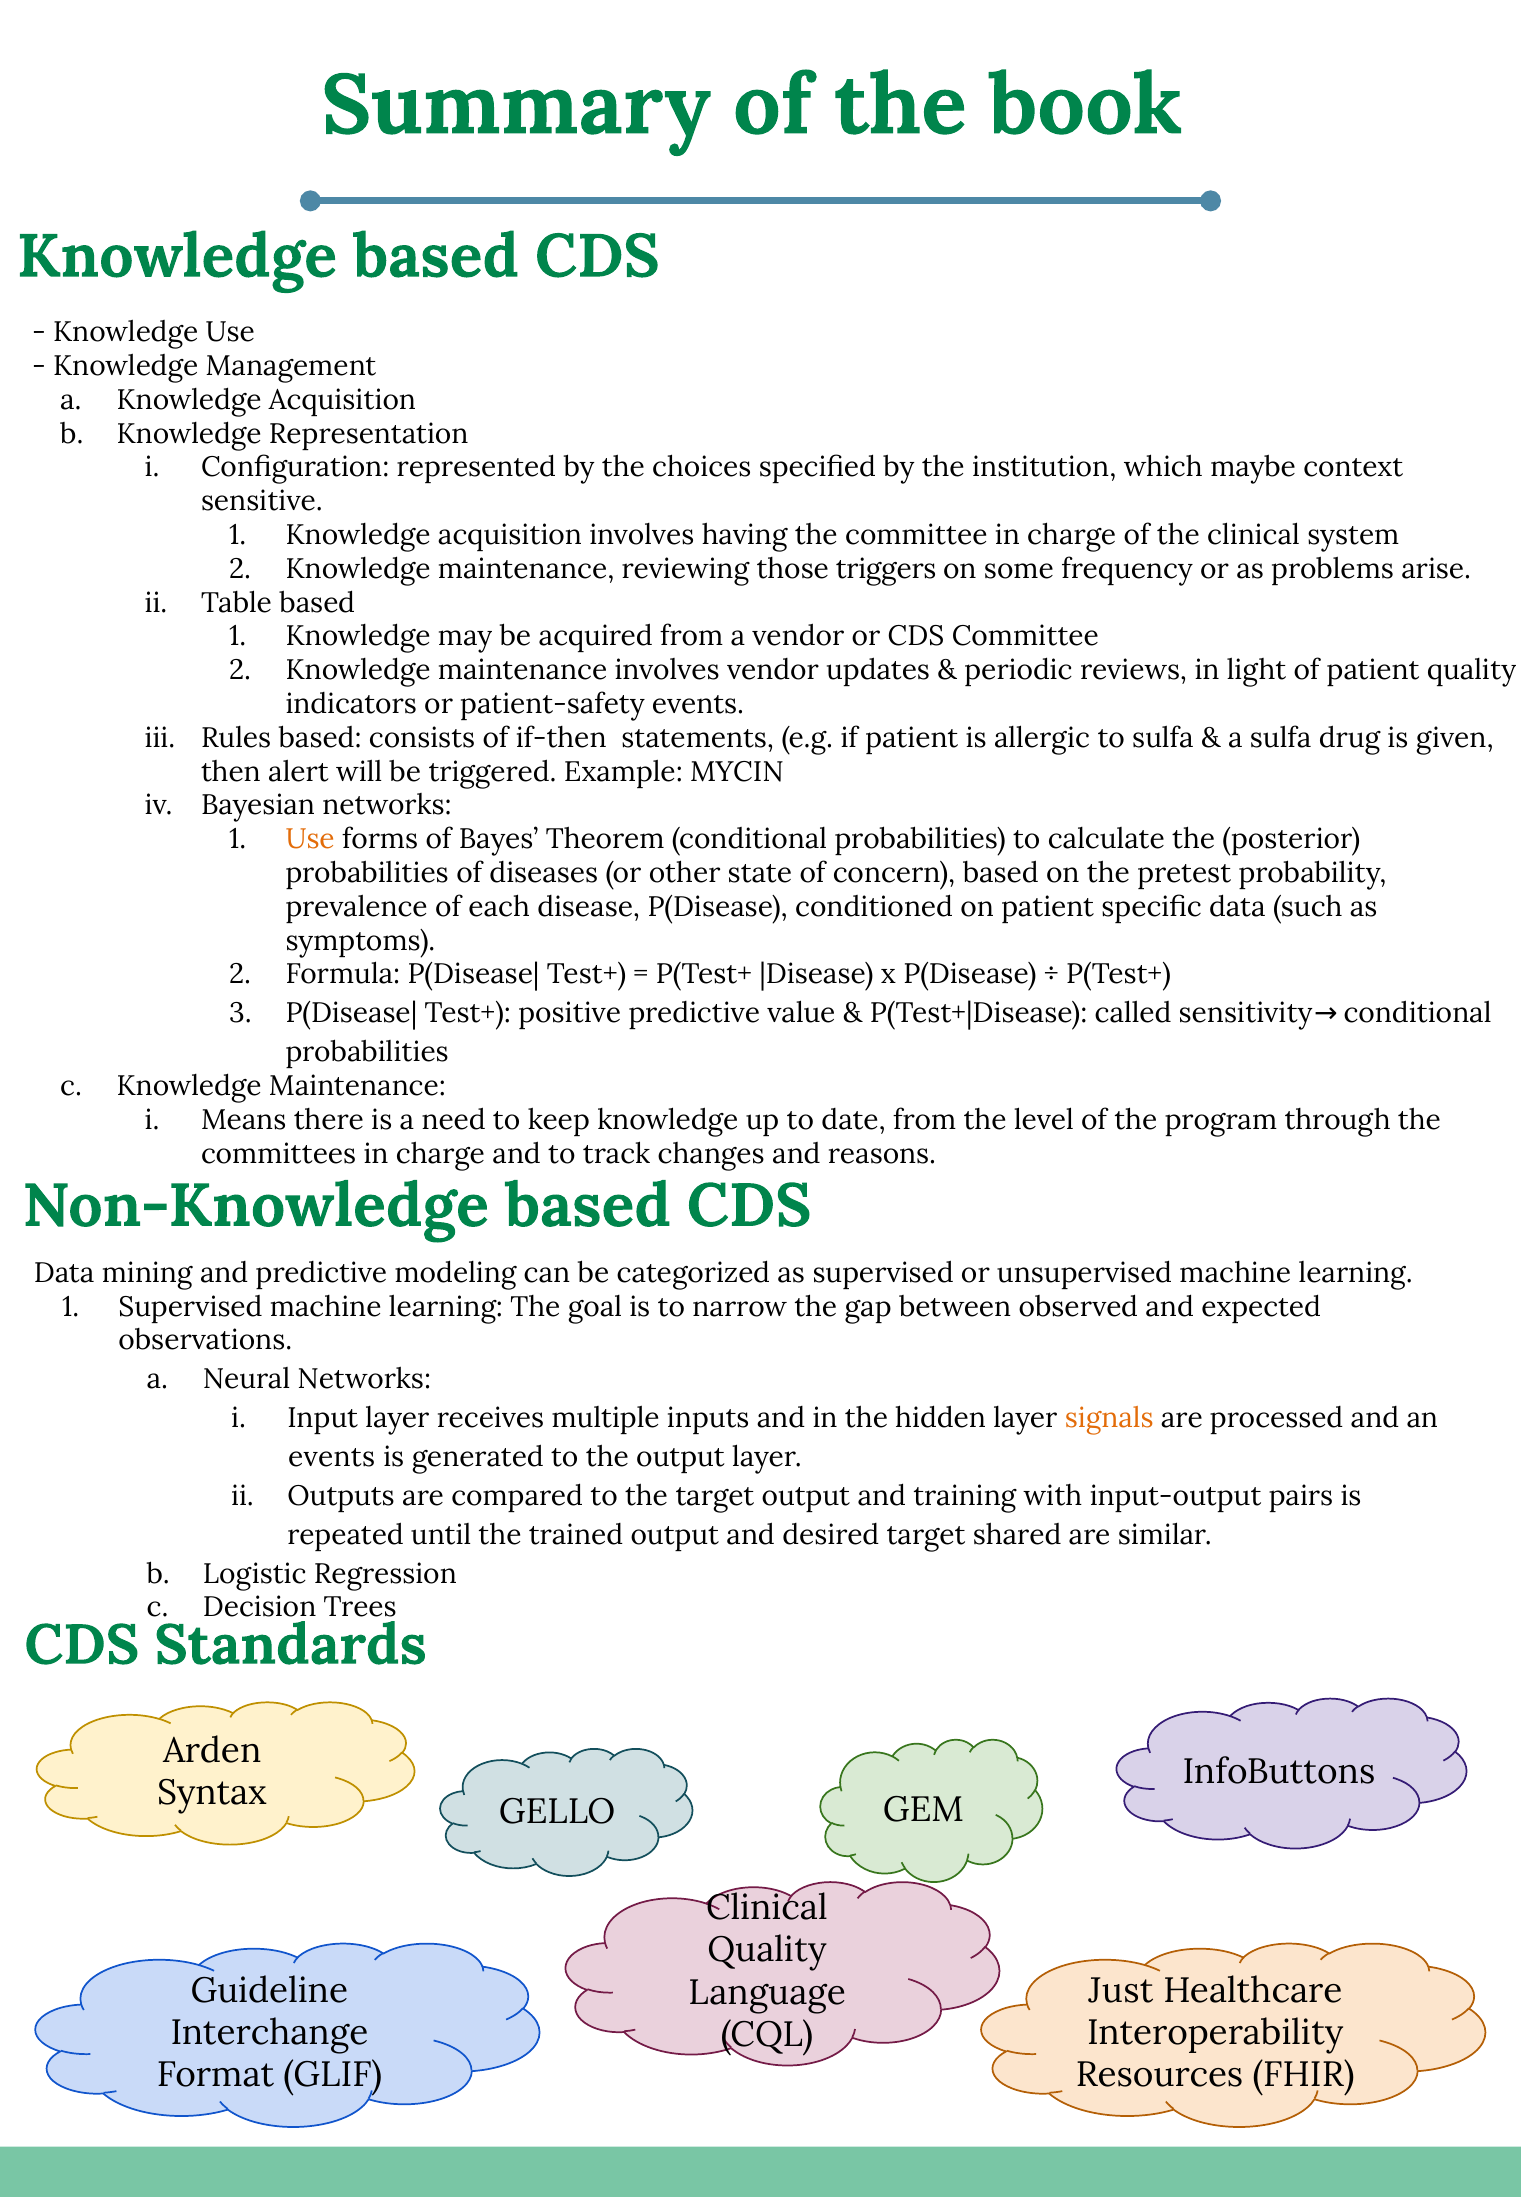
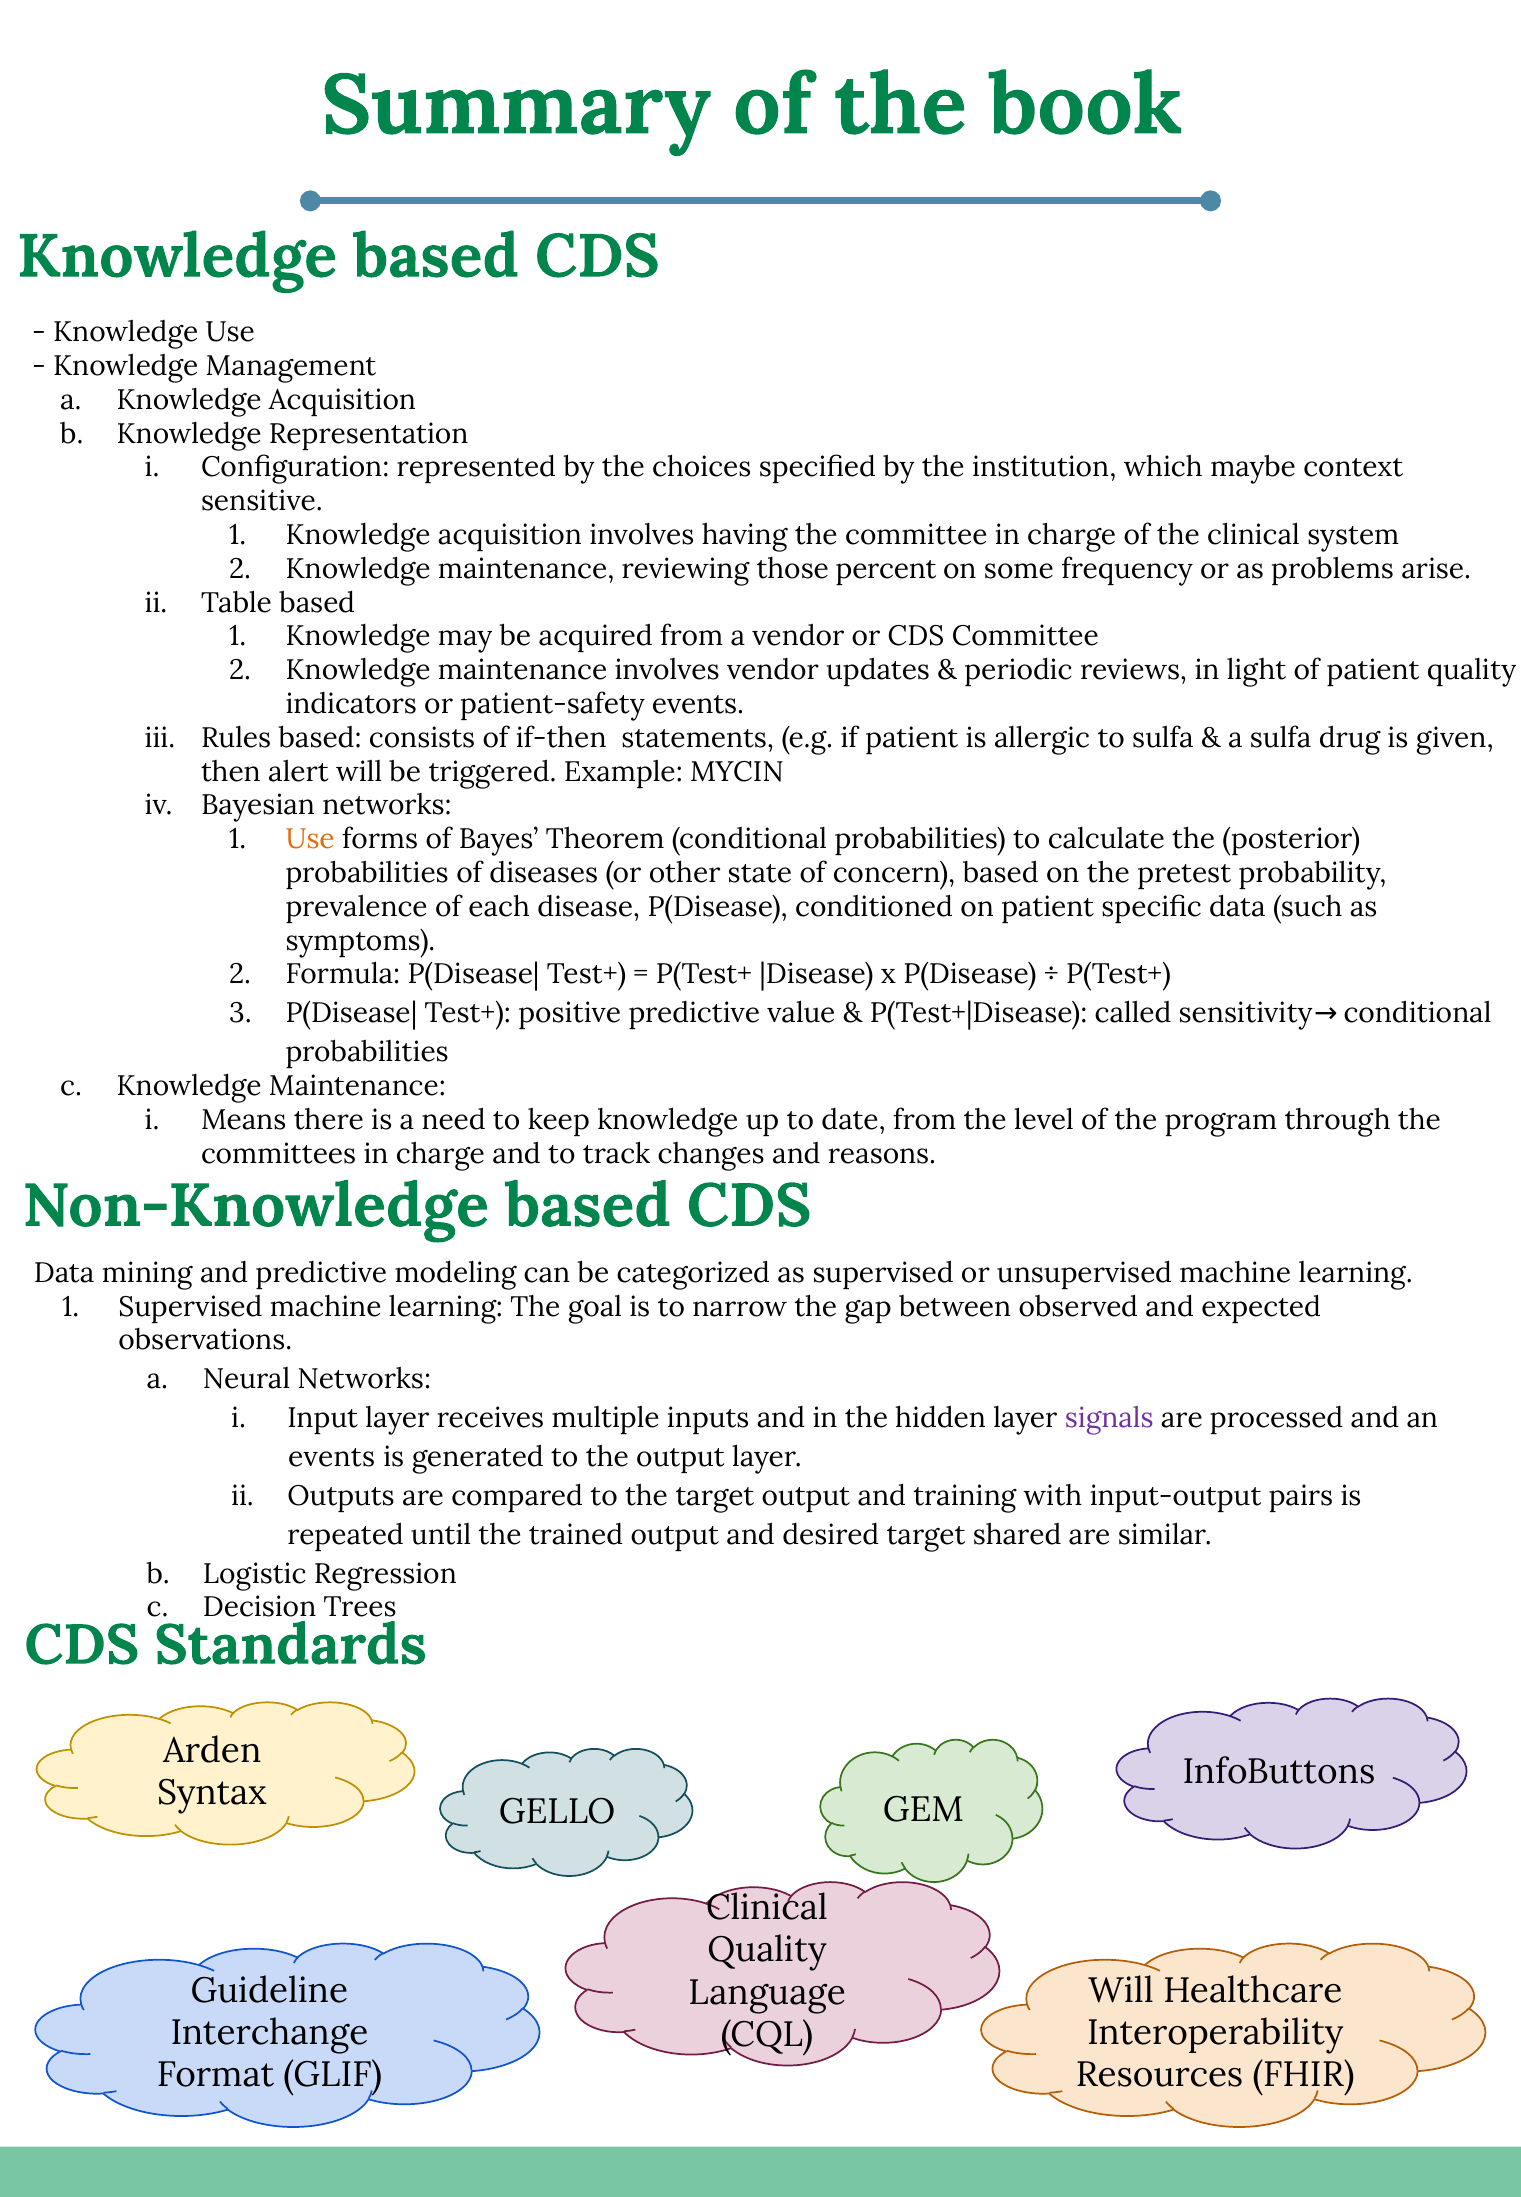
triggers: triggers -> percent (886, 569)
signals colour: orange -> purple (1109, 1418)
Just: Just -> Will (1121, 1991)
